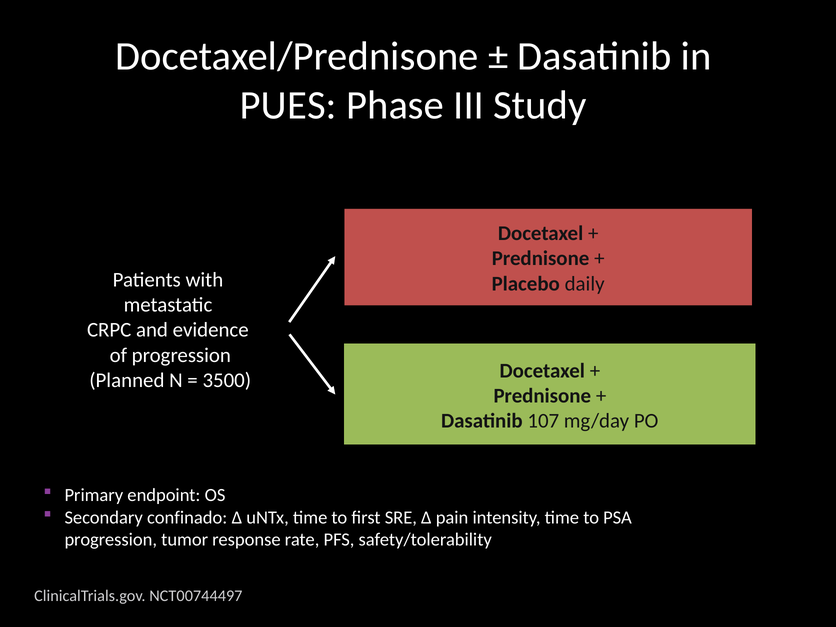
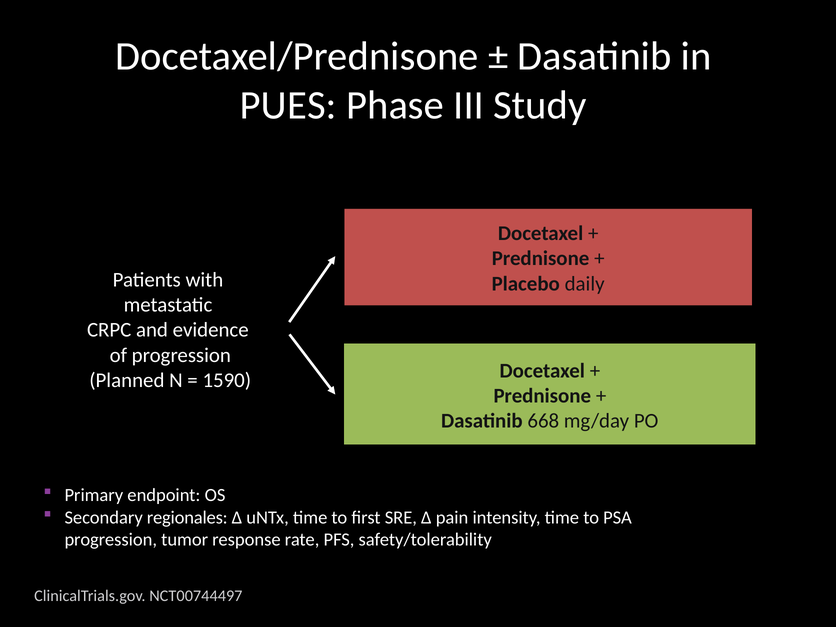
3500: 3500 -> 1590 (227, 380)
107: 107 -> 668 (543, 421)
confinado: confinado -> regionales (187, 518)
